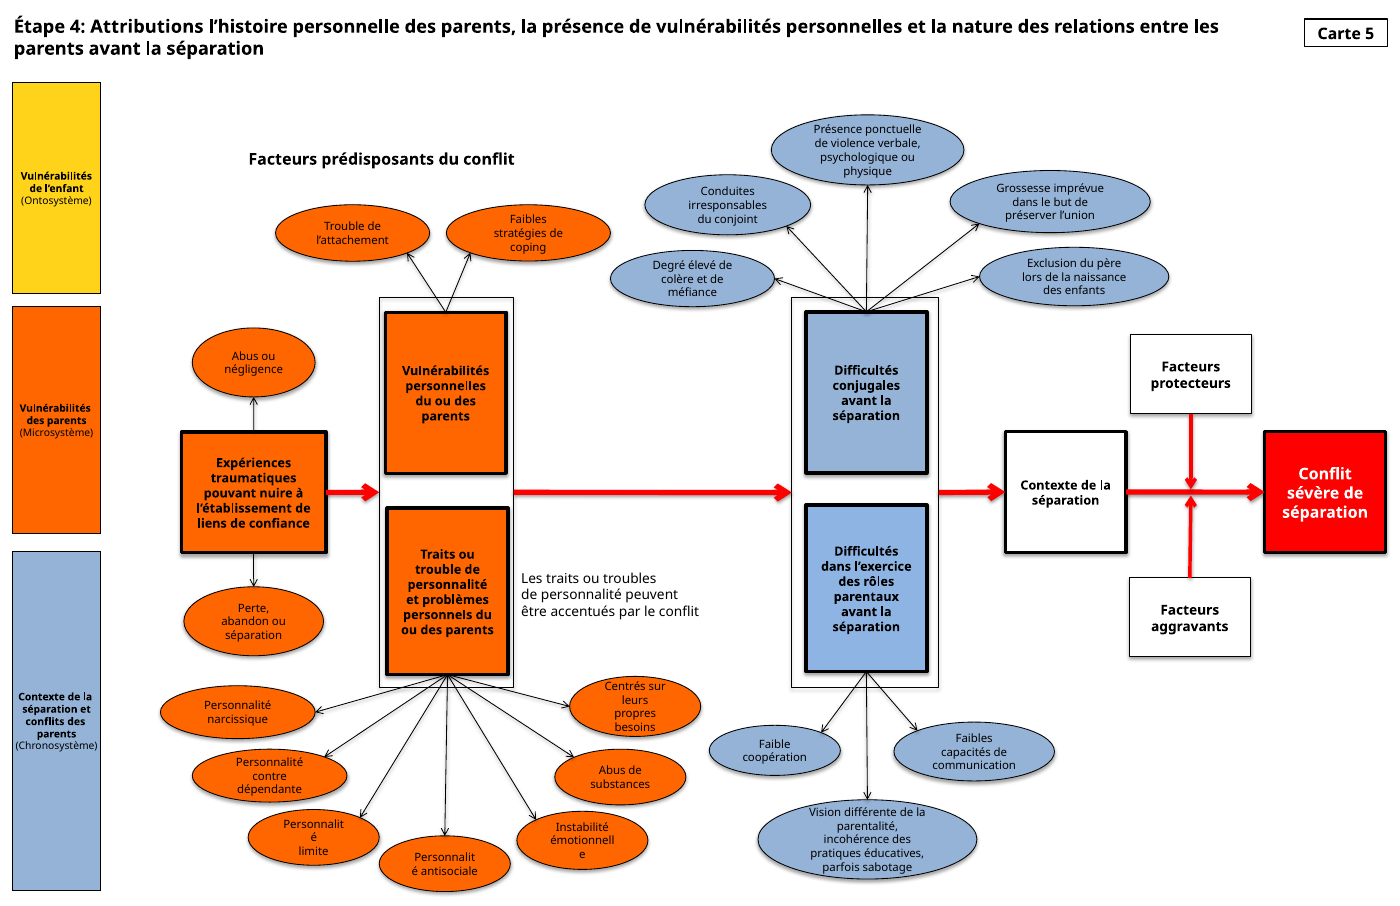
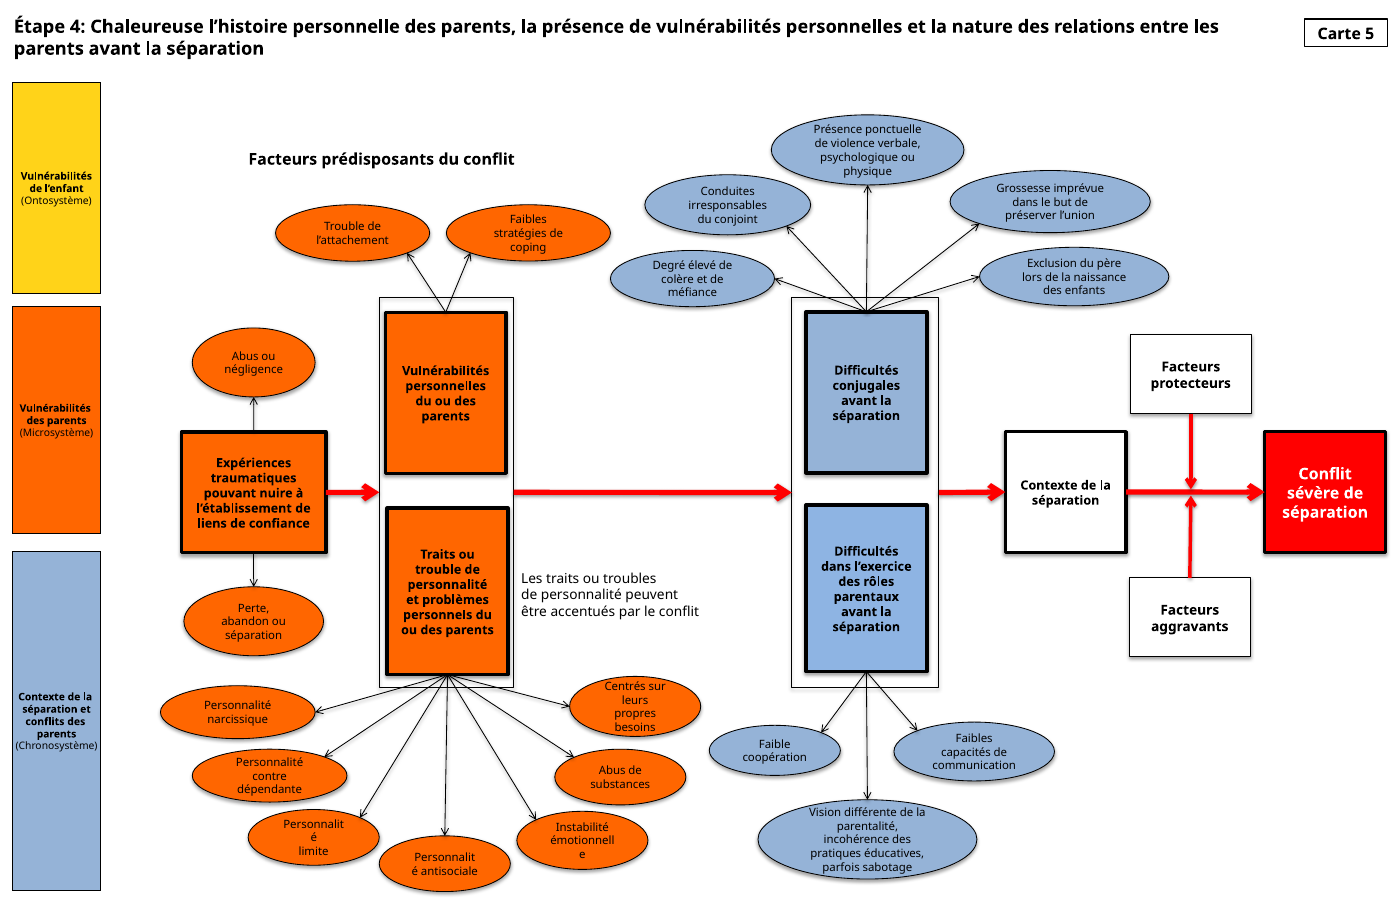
Attributions: Attributions -> Chaleureuse (147, 27)
